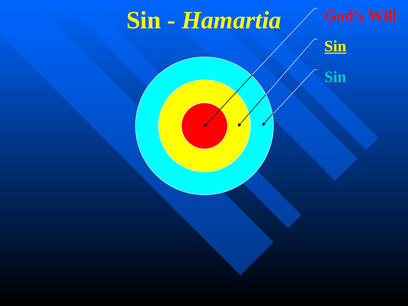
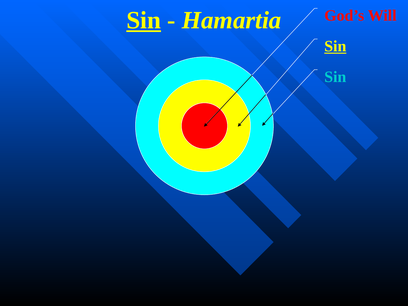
Sin underline: none -> present (144, 20)
